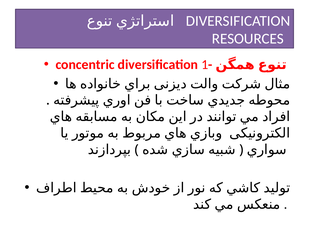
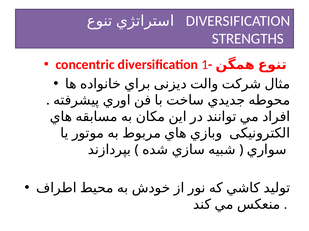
RESOURCES: RESOURCES -> STRENGTHS (248, 39)
